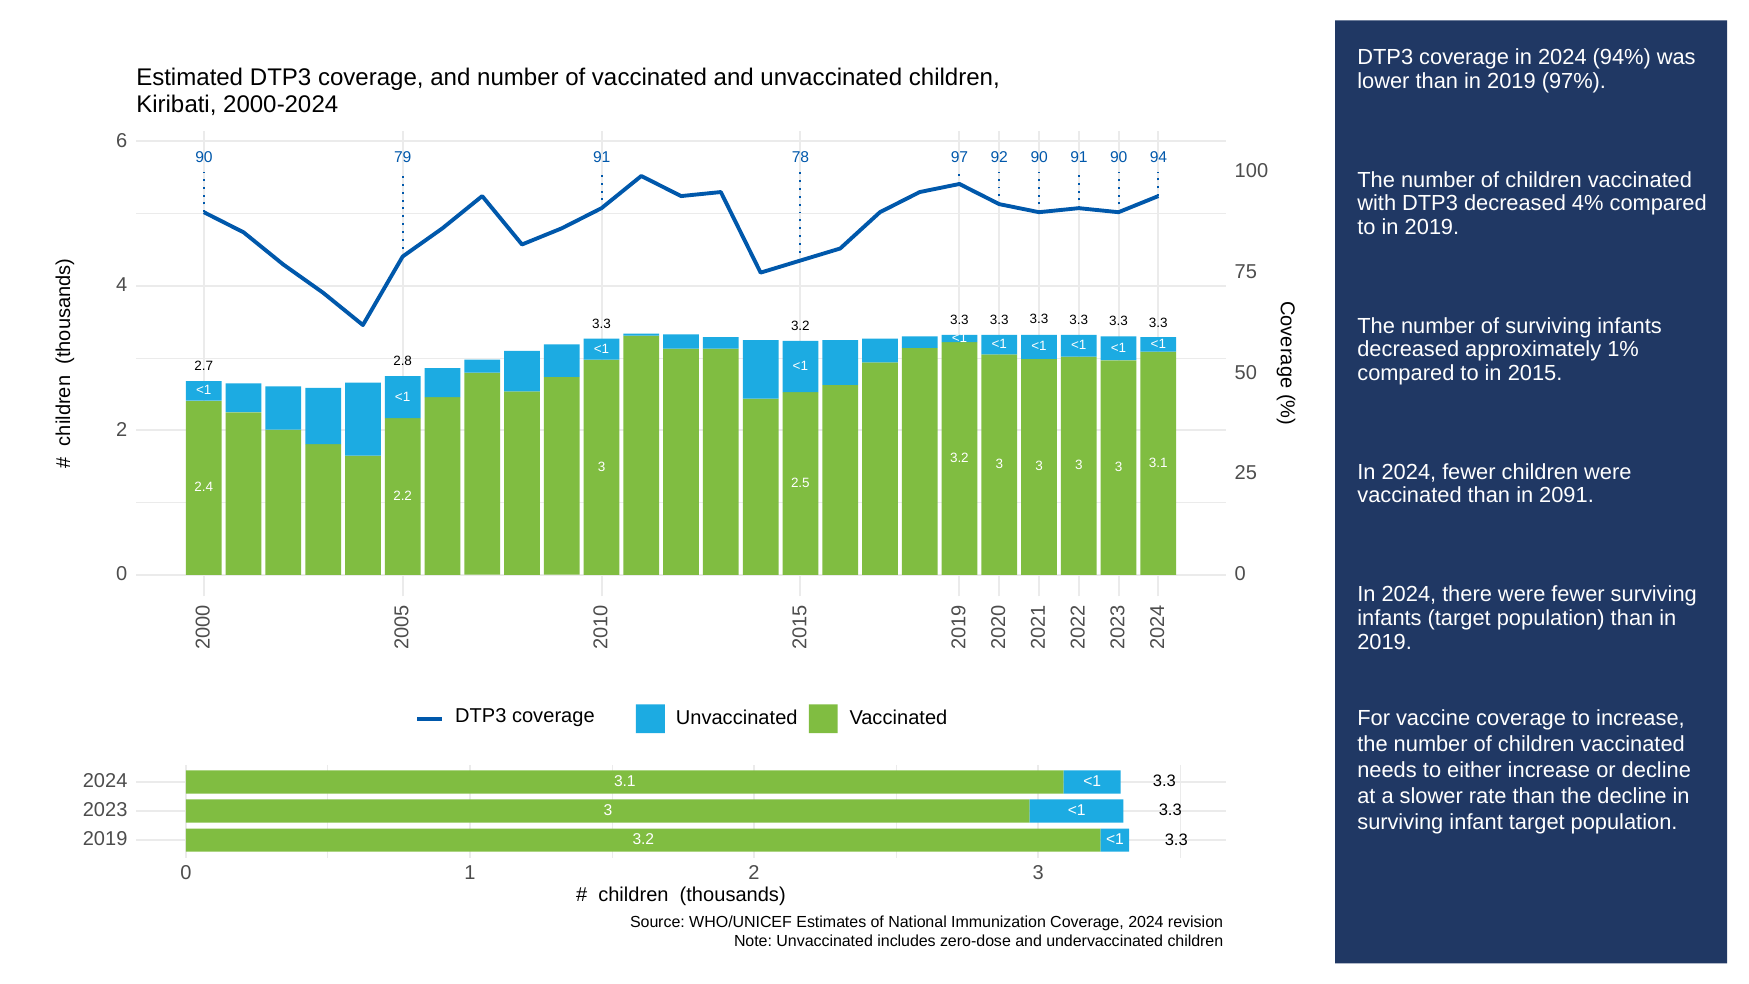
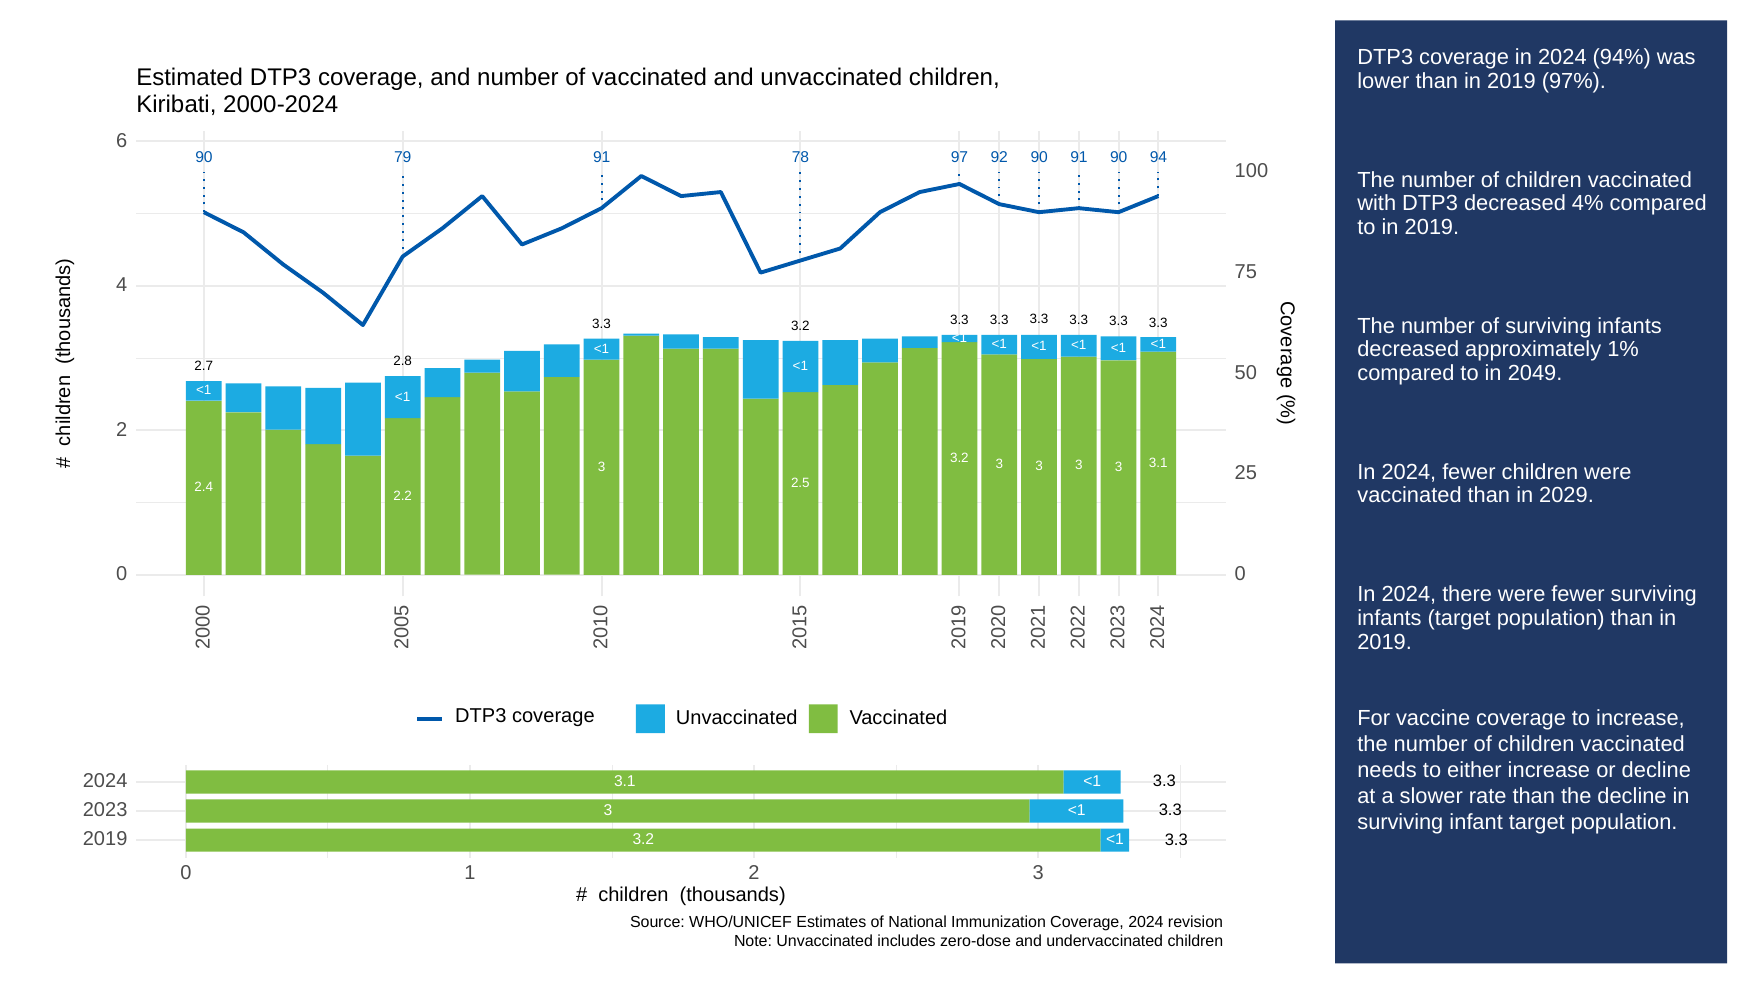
2015: 2015 -> 2049 (1535, 373)
2091: 2091 -> 2029 (1567, 496)
